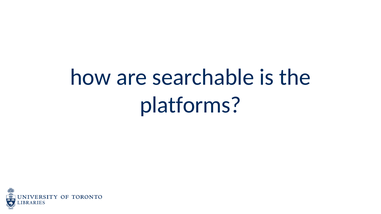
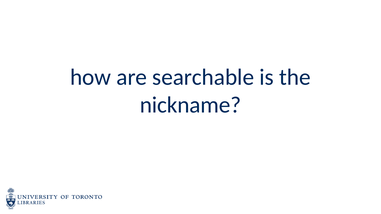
platforms: platforms -> nickname (191, 105)
